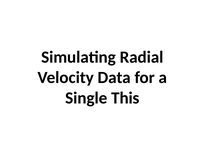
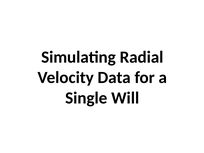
This: This -> Will (125, 98)
